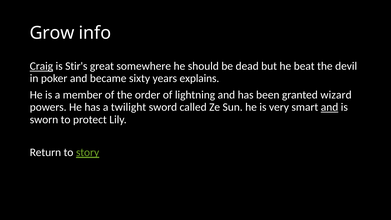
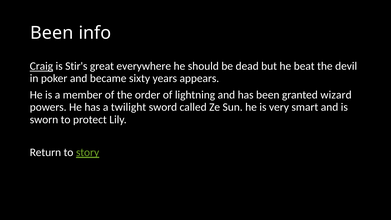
Grow: Grow -> Been (52, 33)
somewhere: somewhere -> everywhere (144, 66)
explains: explains -> appears (199, 78)
and underline: present -> none (330, 107)
